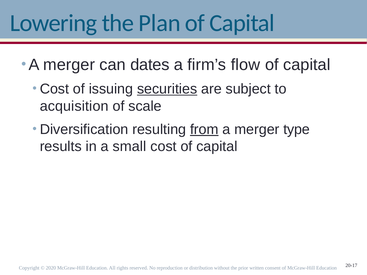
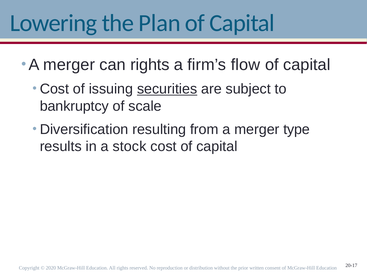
can dates: dates -> rights (150, 65)
acquisition: acquisition -> bankruptcy (74, 106)
from underline: present -> none (204, 129)
small: small -> stock (129, 147)
